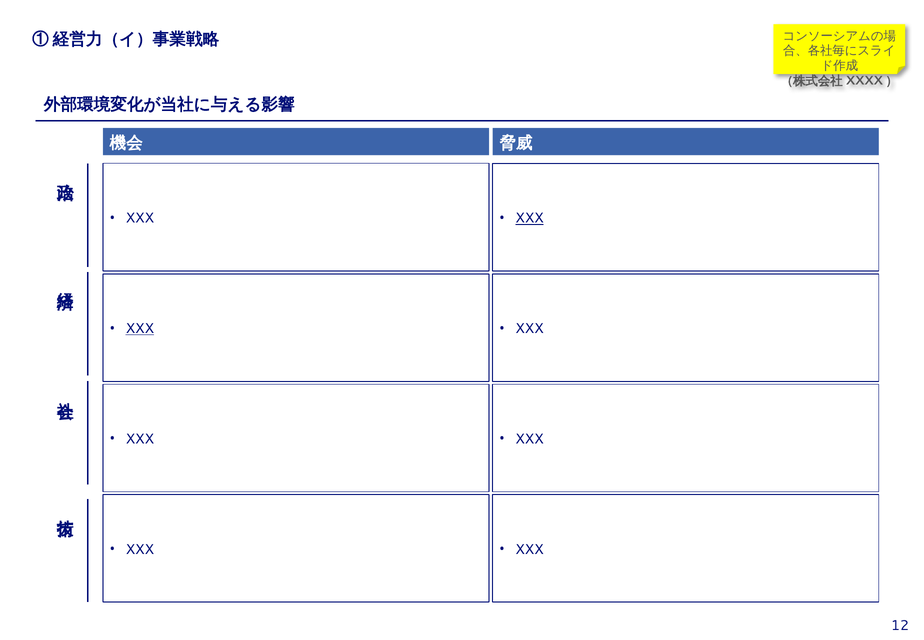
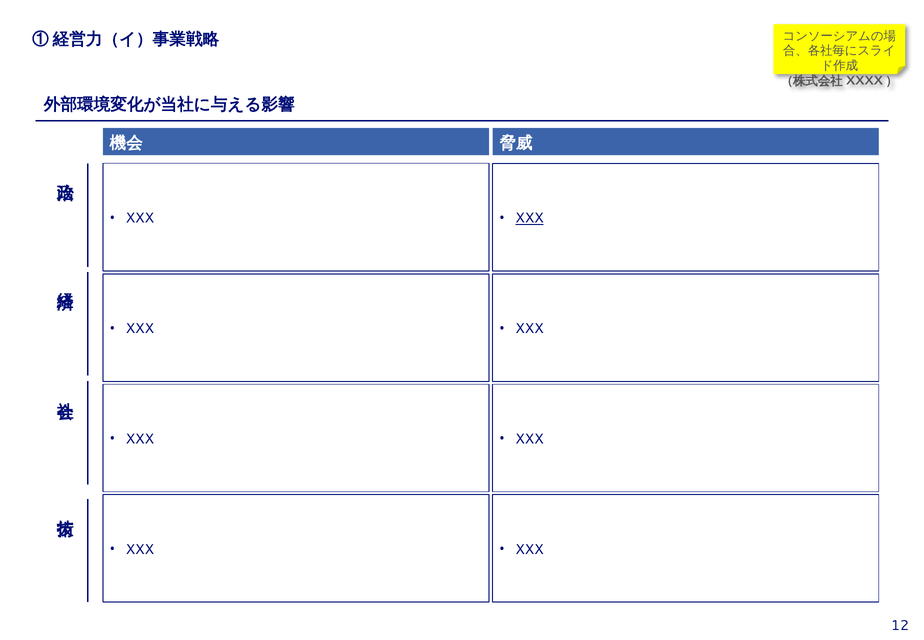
XXX underline: present -> none (140, 328)
